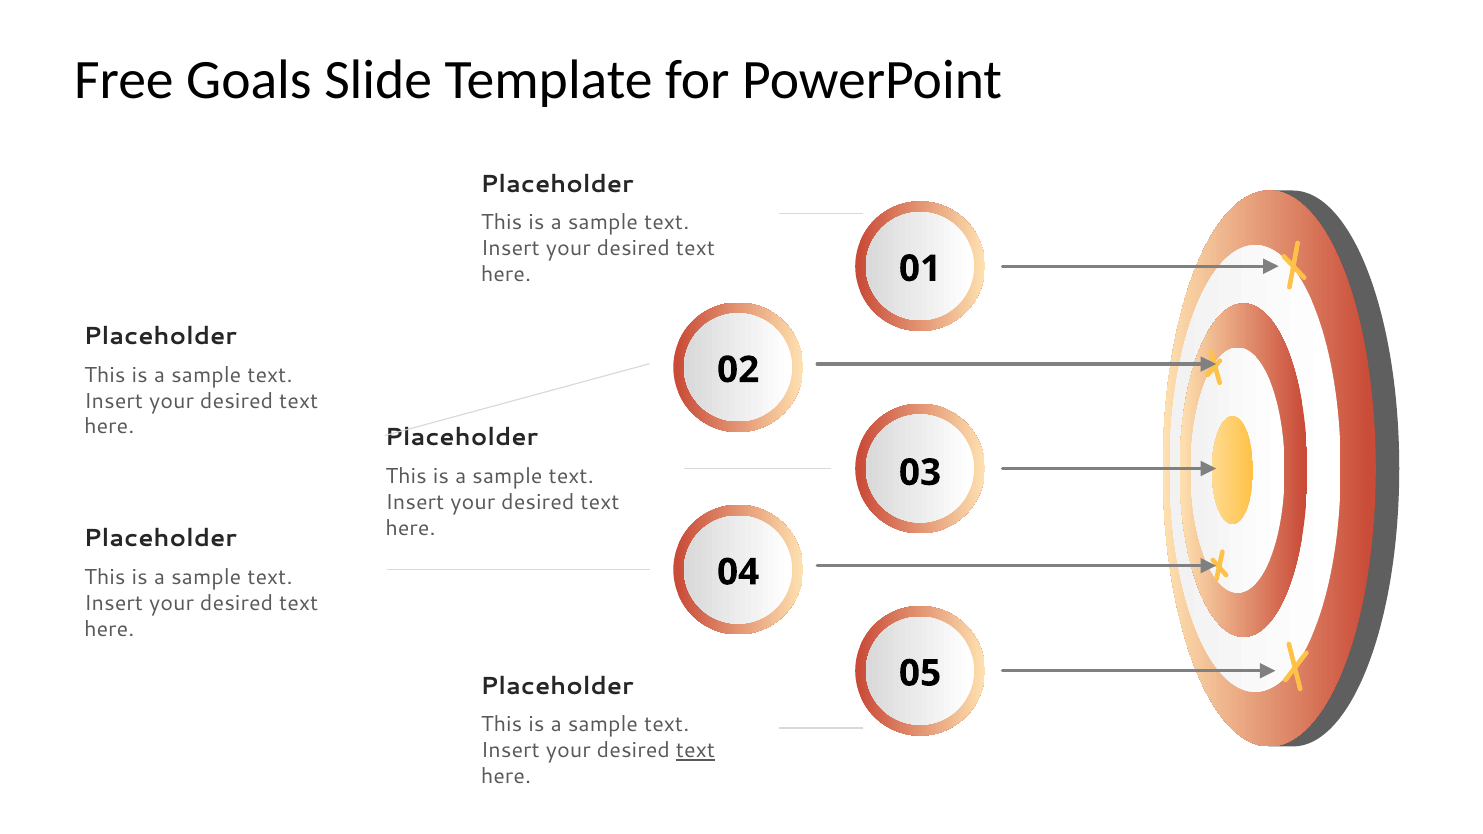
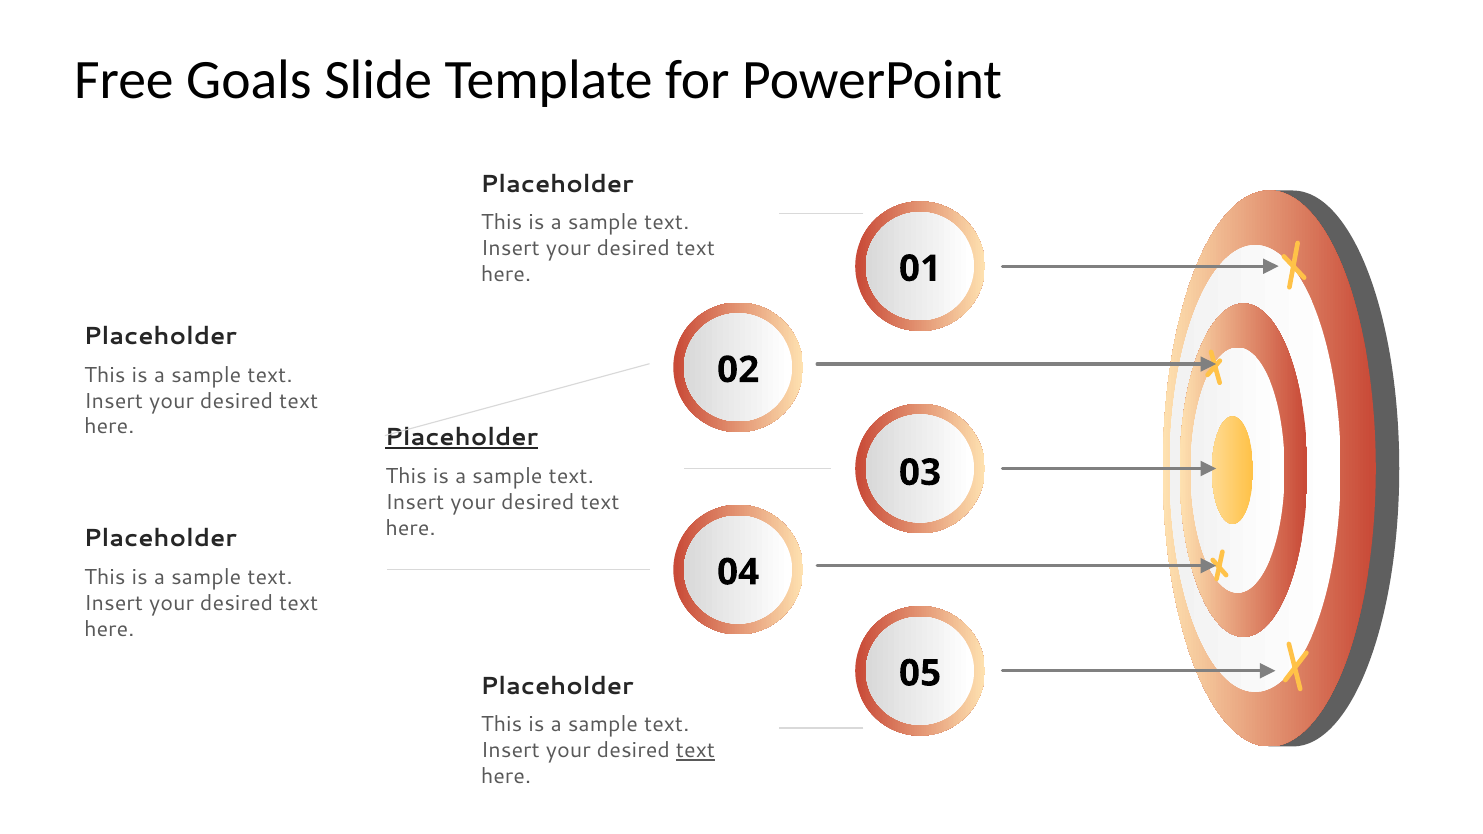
Placeholder underline: none -> present (461, 438)
